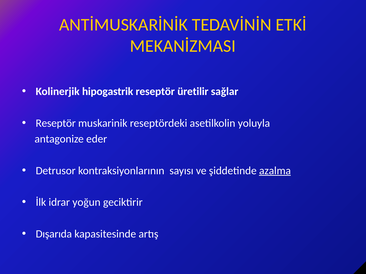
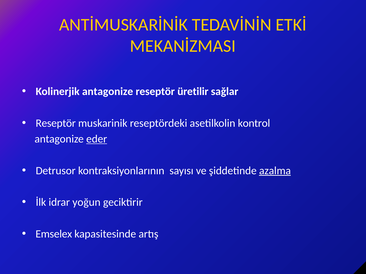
Kolinerjik hipogastrik: hipogastrik -> antagonize (108, 92)
yoluyla: yoluyla -> kontrol (254, 123)
eder underline: none -> present (97, 139)
Dışarıda: Dışarıda -> Emselex (54, 234)
